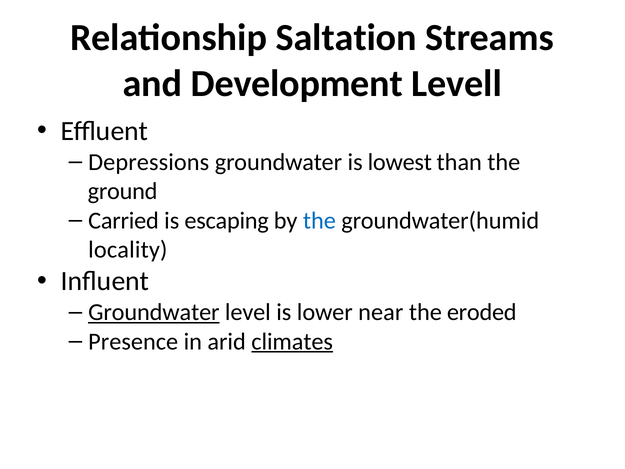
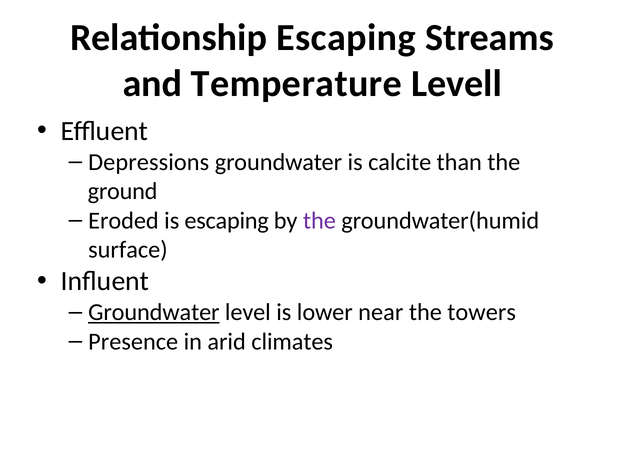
Relationship Saltation: Saltation -> Escaping (346, 38)
Development: Development -> Temperature (297, 83)
lowest: lowest -> calcite (400, 162)
Carried: Carried -> Eroded (123, 220)
the colour: blue -> purple (319, 220)
locality: locality -> surface (128, 250)
eroded: eroded -> towers (482, 312)
climates underline: present -> none (292, 341)
